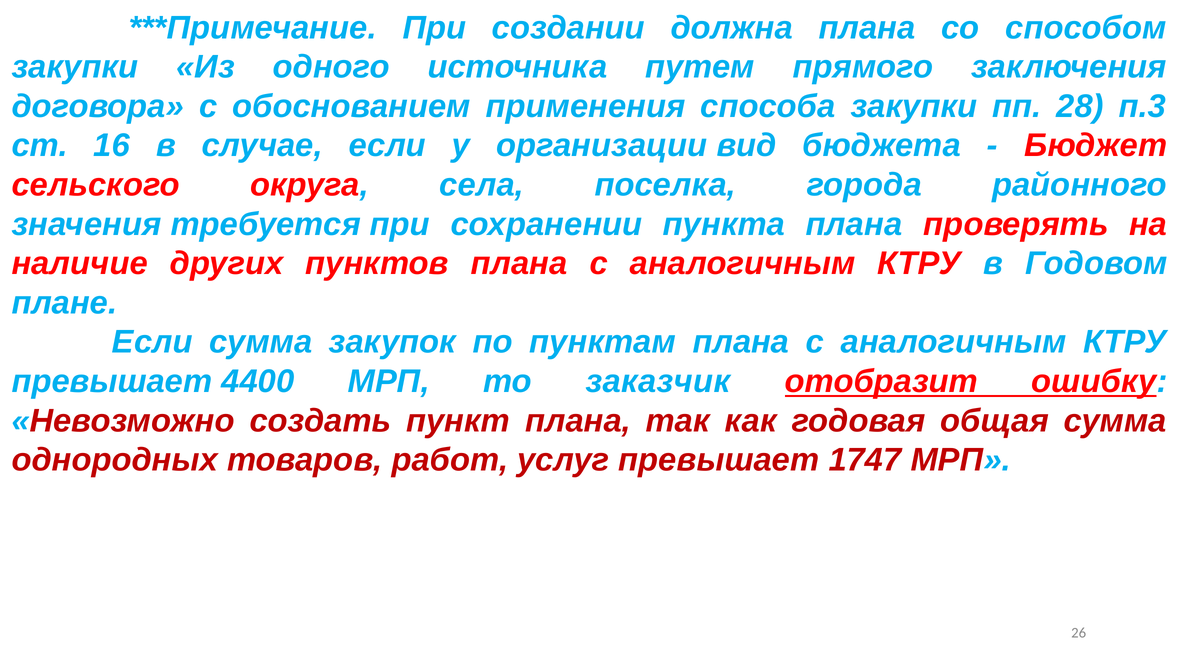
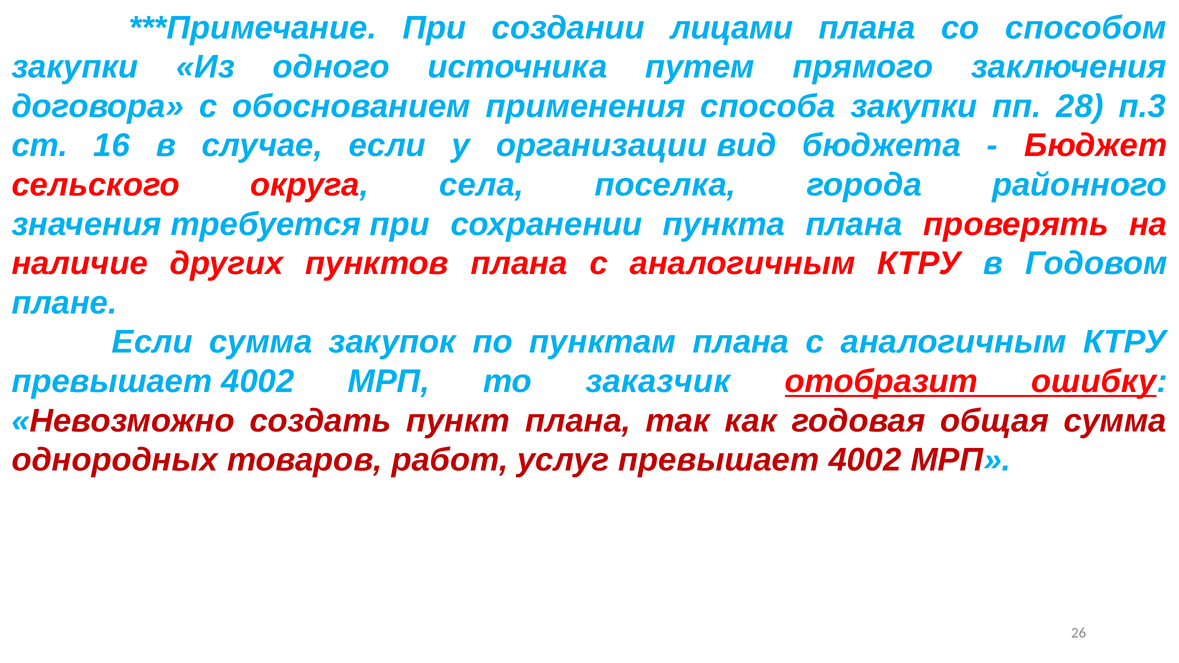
должна: должна -> лицами (732, 28)
4400: 4400 -> 4002 (258, 382)
услуг превышает 1747: 1747 -> 4002 (865, 460)
